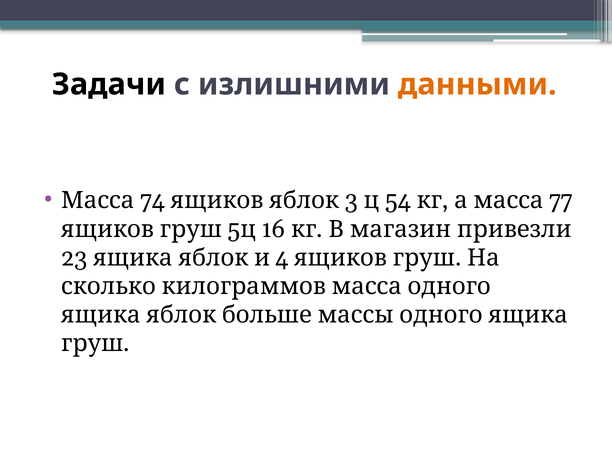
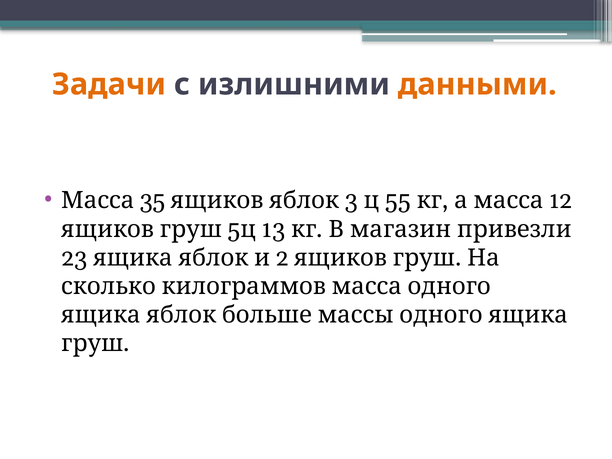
Задачи colour: black -> orange (109, 84)
74: 74 -> 35 (153, 201)
54: 54 -> 55 (398, 201)
77: 77 -> 12 (561, 201)
16: 16 -> 13 (273, 229)
4: 4 -> 2 (282, 258)
